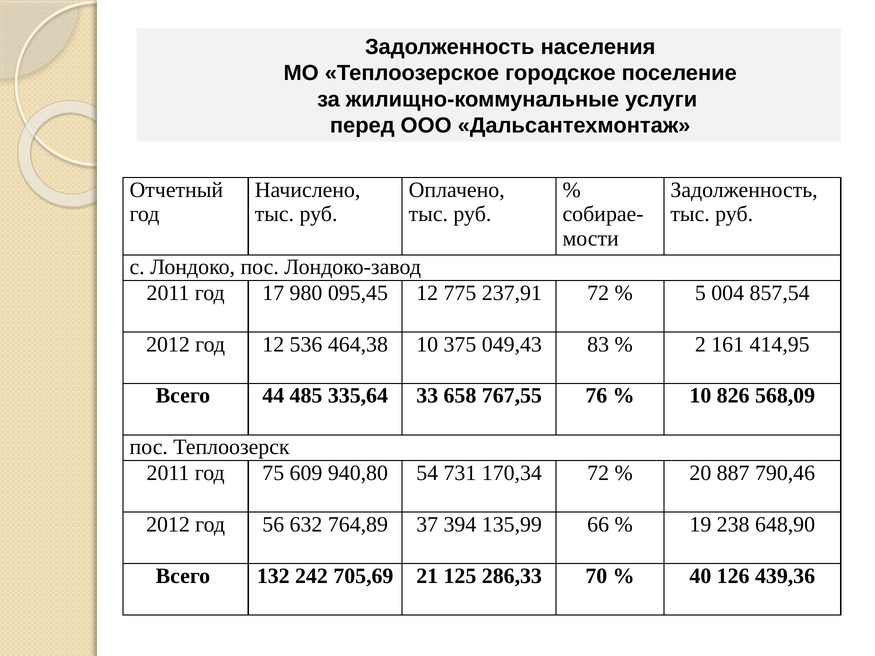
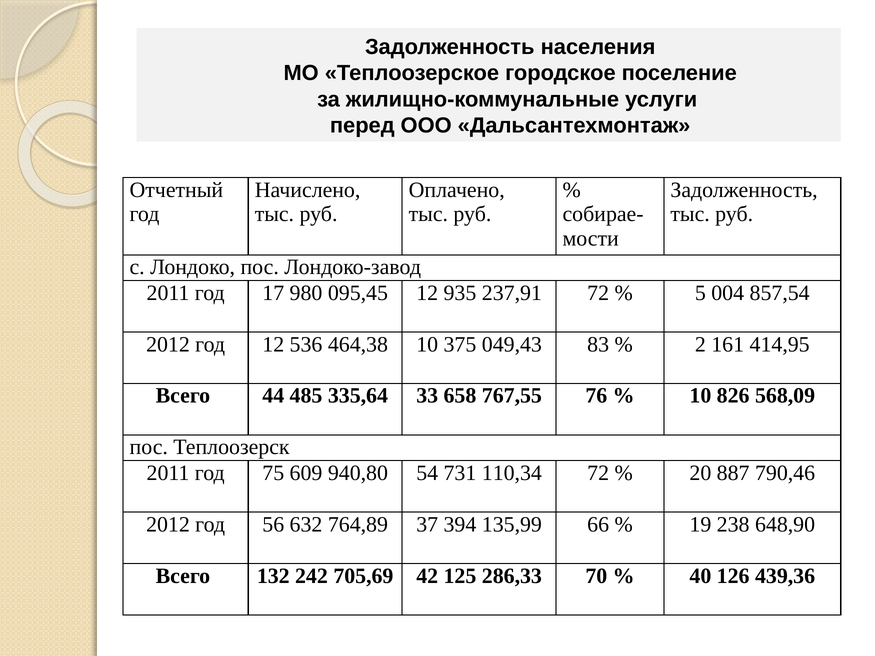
775: 775 -> 935 (460, 293)
170,34: 170,34 -> 110,34 (512, 473)
21: 21 -> 42 (427, 576)
